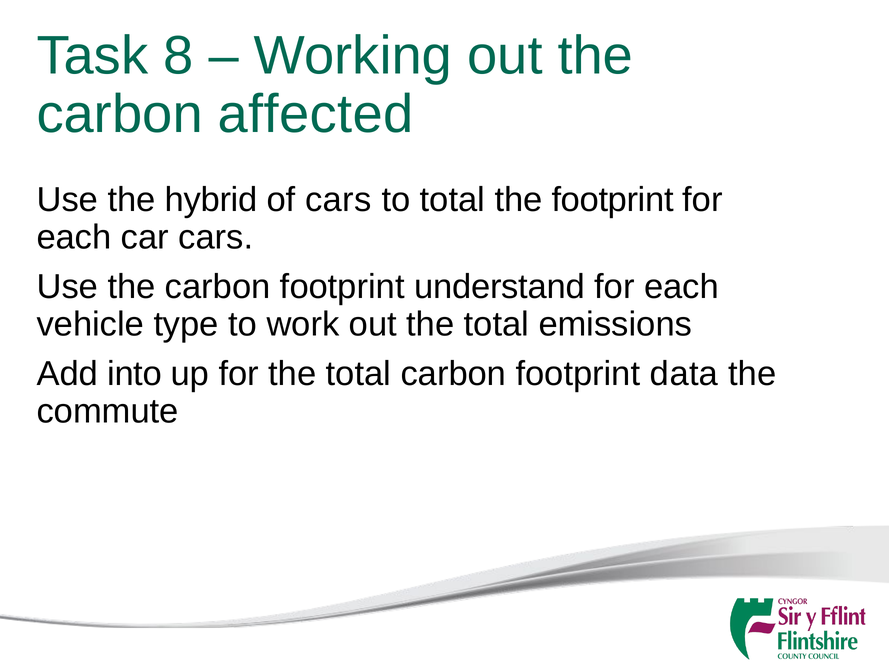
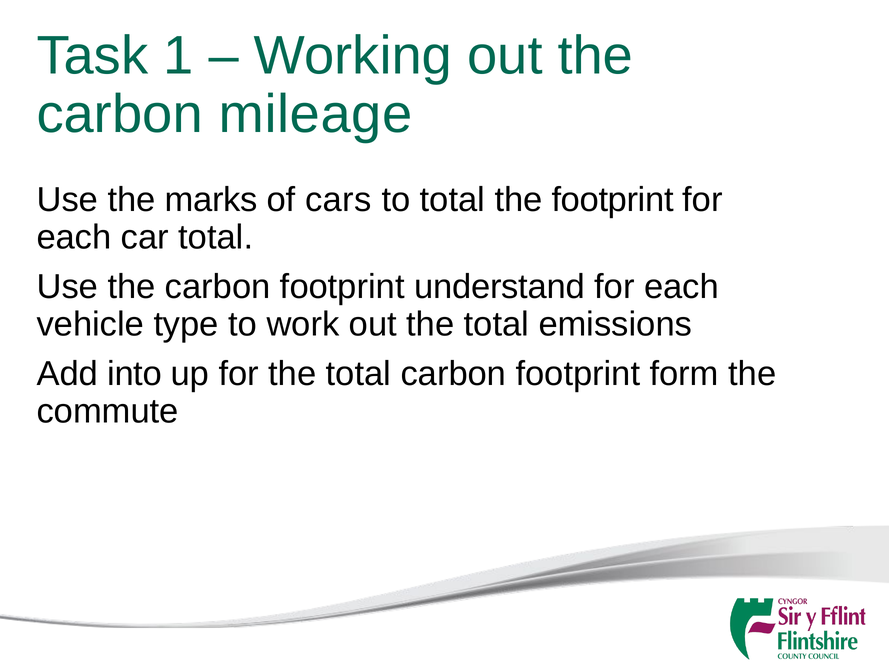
8: 8 -> 1 (178, 56)
affected: affected -> mileage (316, 114)
hybrid: hybrid -> marks (211, 200)
car cars: cars -> total (216, 237)
data: data -> form (684, 374)
